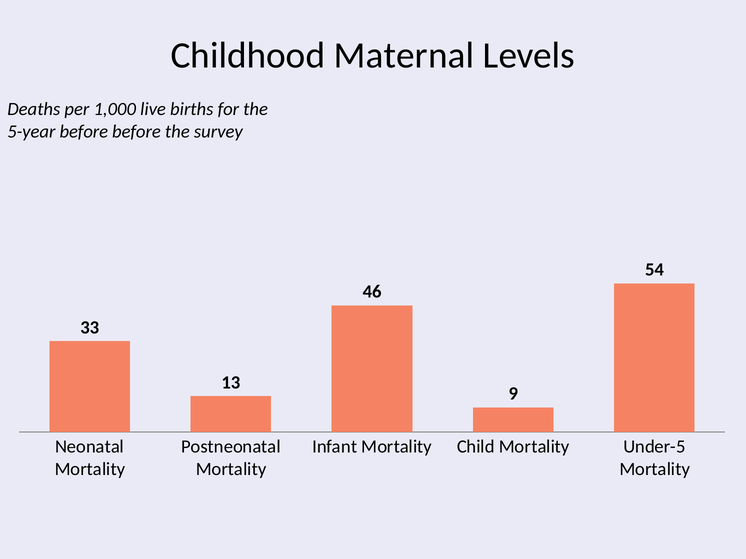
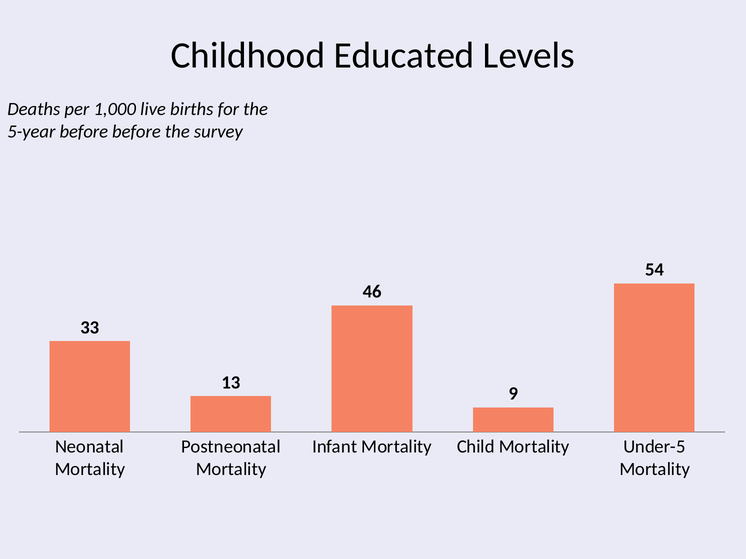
Maternal: Maternal -> Educated (404, 55)
